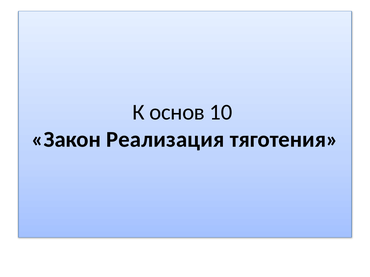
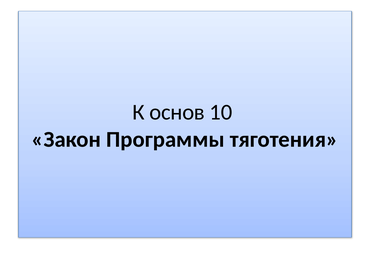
Реализация: Реализация -> Программы (165, 140)
